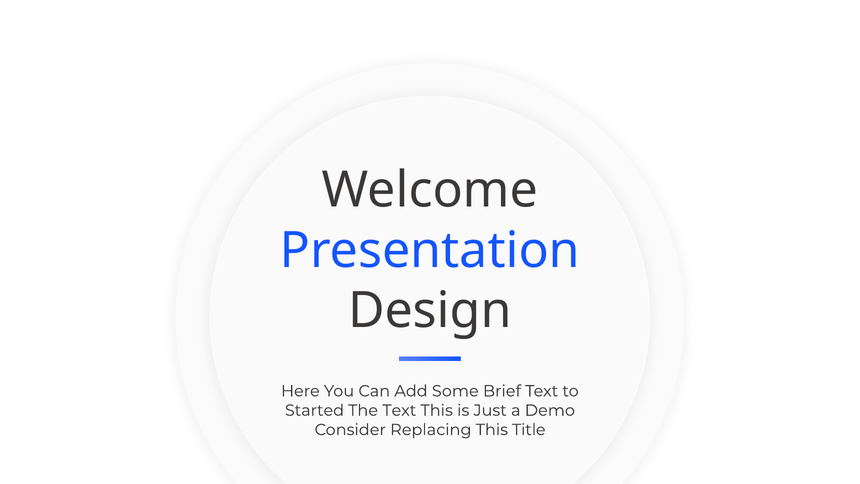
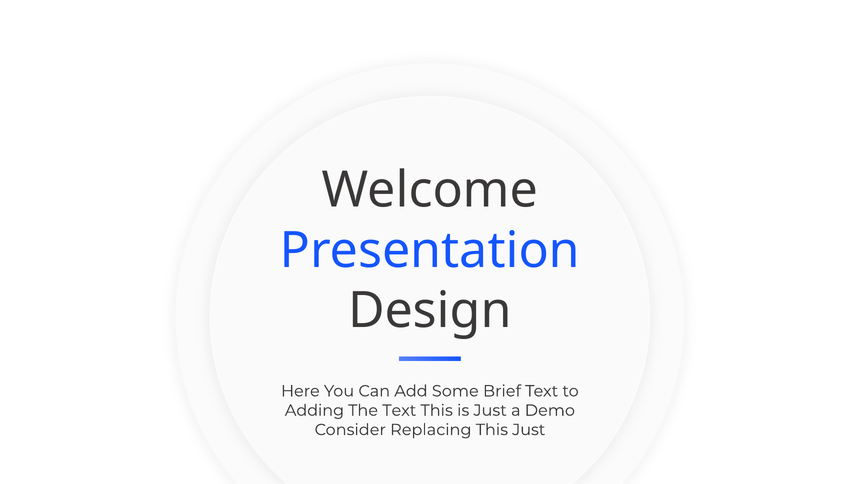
Started: Started -> Adding (314, 410)
This Title: Title -> Just (529, 430)
